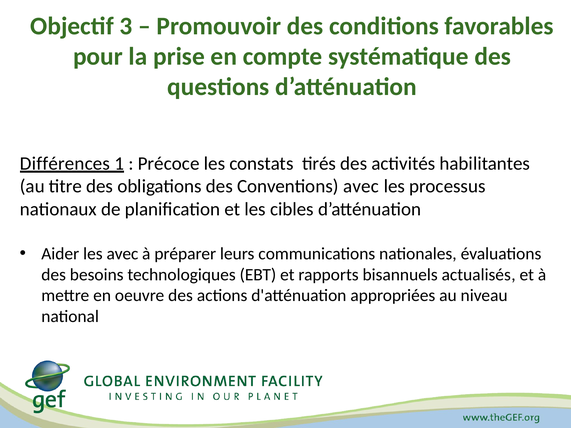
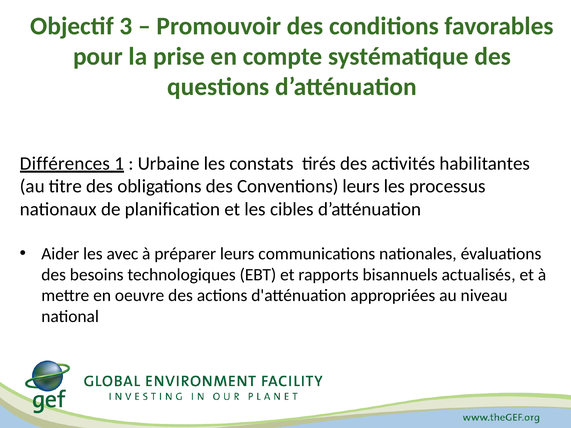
Précoce: Précoce -> Urbaine (169, 164)
Conventions avec: avec -> leurs (361, 186)
